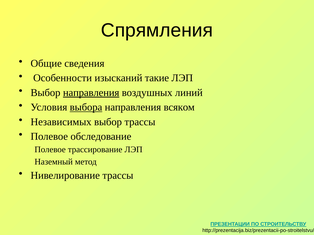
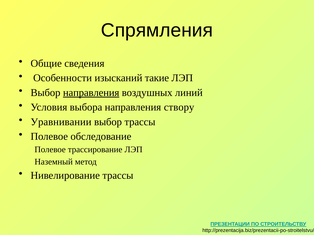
выбора underline: present -> none (86, 107)
всяком: всяком -> створу (179, 107)
Независимых: Независимых -> Уравнивании (61, 122)
